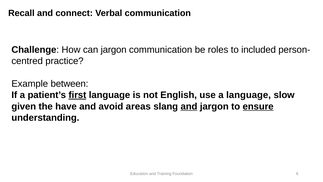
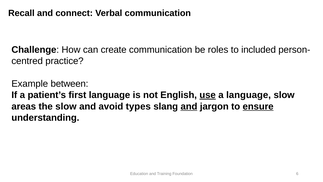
can jargon: jargon -> create (114, 50)
first underline: present -> none (77, 95)
use underline: none -> present (208, 95)
given: given -> areas (24, 106)
the have: have -> slow (66, 106)
areas: areas -> types (138, 106)
